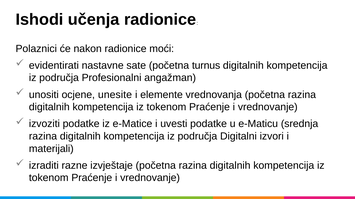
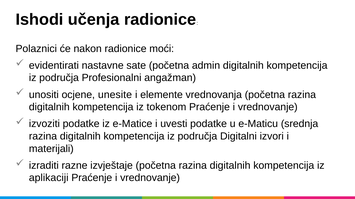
turnus: turnus -> admin (206, 66)
tokenom: tokenom -> aplikaciji (49, 178)
